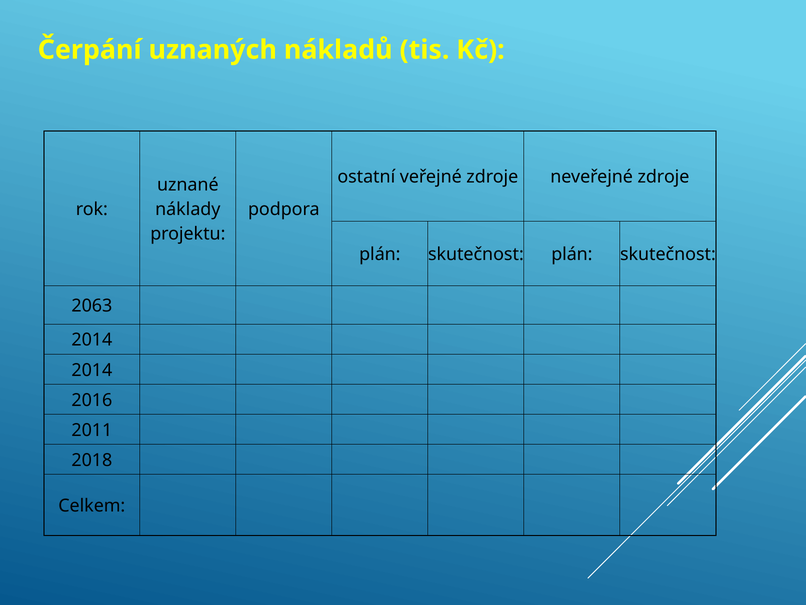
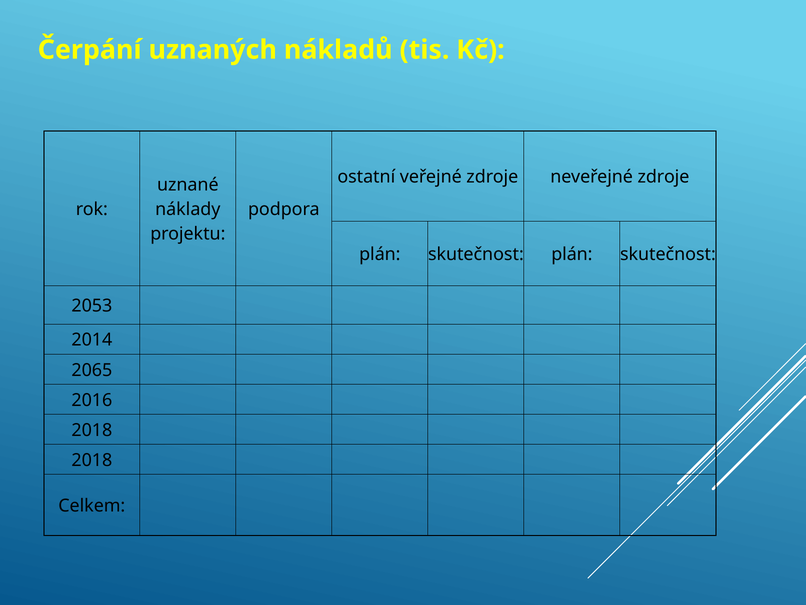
2063: 2063 -> 2053 (92, 306)
2014: 2014 -> 2065 (92, 370)
2011: 2011 -> 2018 (92, 430)
